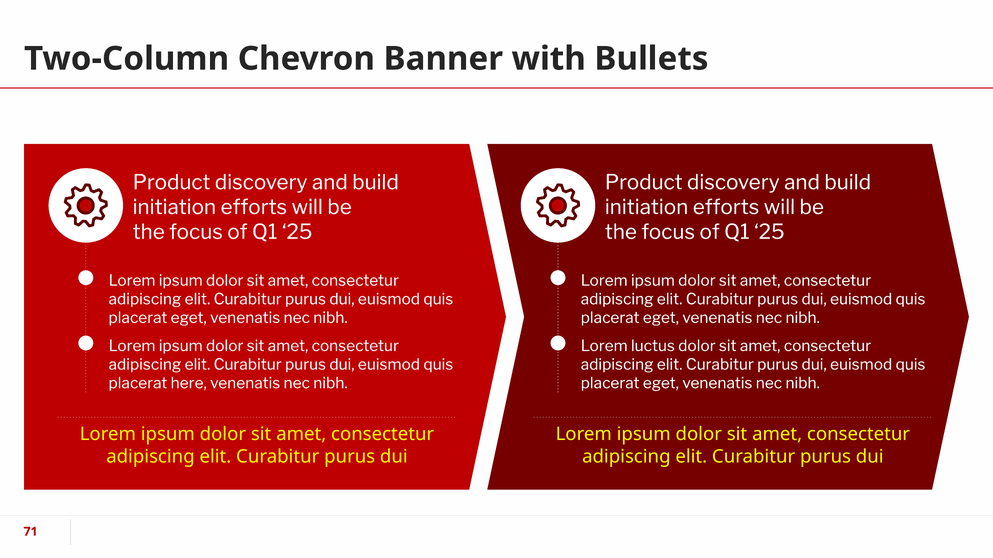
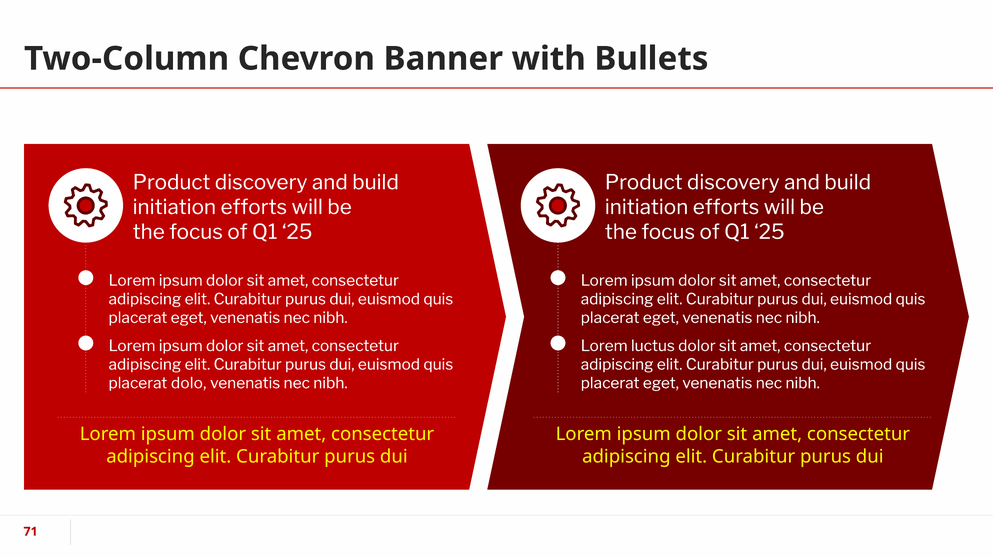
here: here -> dolo (189, 384)
